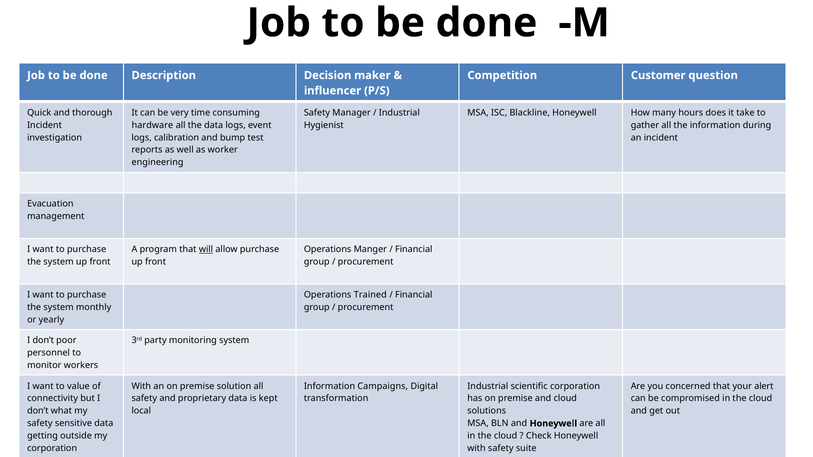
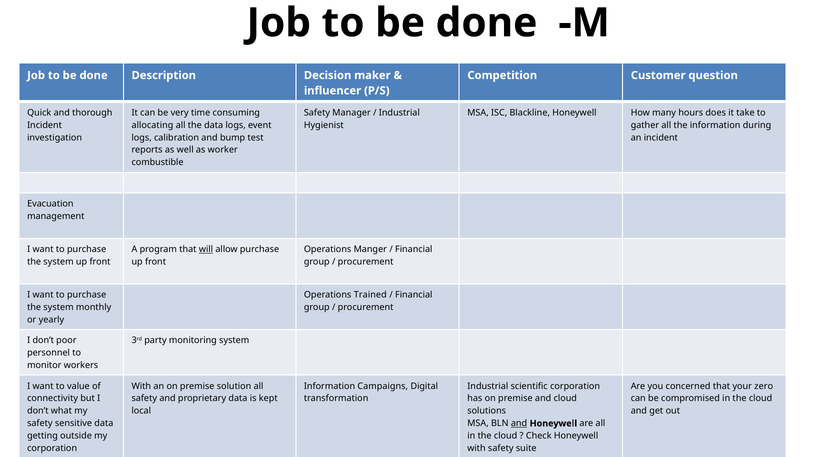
hardware: hardware -> allocating (152, 125)
engineering: engineering -> combustible (158, 163)
alert: alert -> zero (764, 386)
and underline: none -> present (519, 424)
